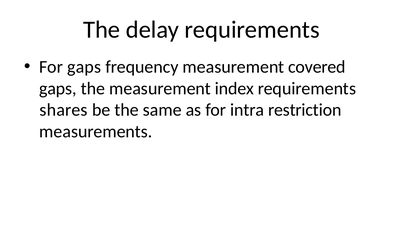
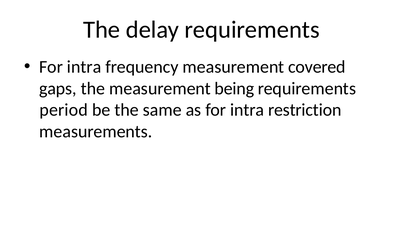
gaps: gaps -> intra (84, 67)
index: index -> being (234, 88)
shares: shares -> period (64, 110)
